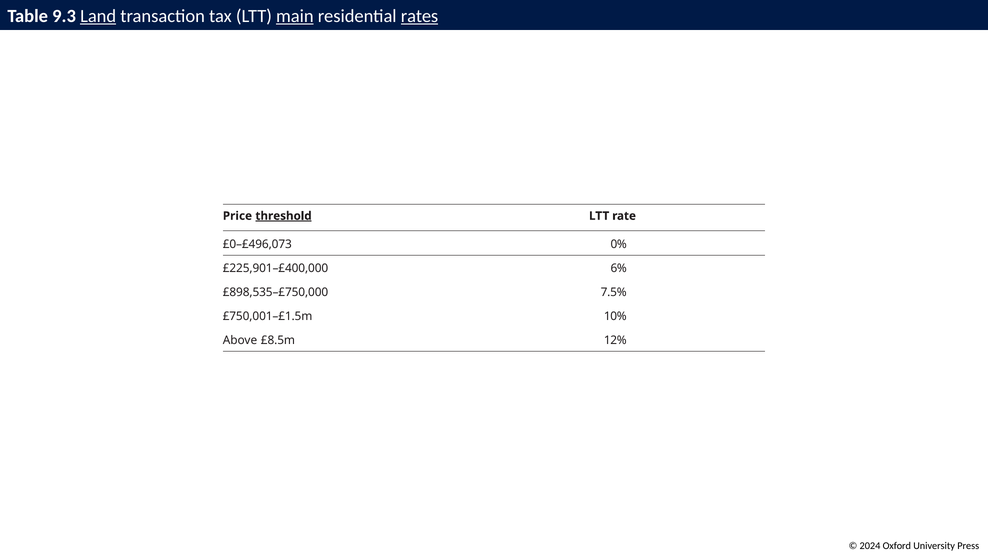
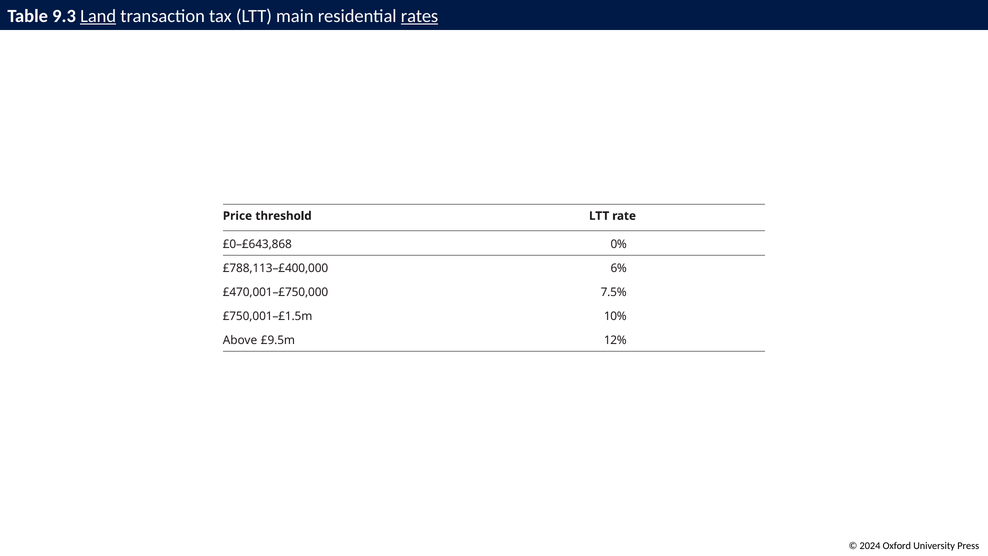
main underline: present -> none (295, 16)
threshold underline: present -> none (284, 216)
£0–£496,073: £0–£496,073 -> £0–£643,868 (257, 244)
£225,901–£400,000: £225,901–£400,000 -> £788,113–£400,000 (275, 268)
£898,535–£750,000: £898,535–£750,000 -> £470,001–£750,000 (275, 292)
£8.5m: £8.5m -> £9.5m (278, 340)
